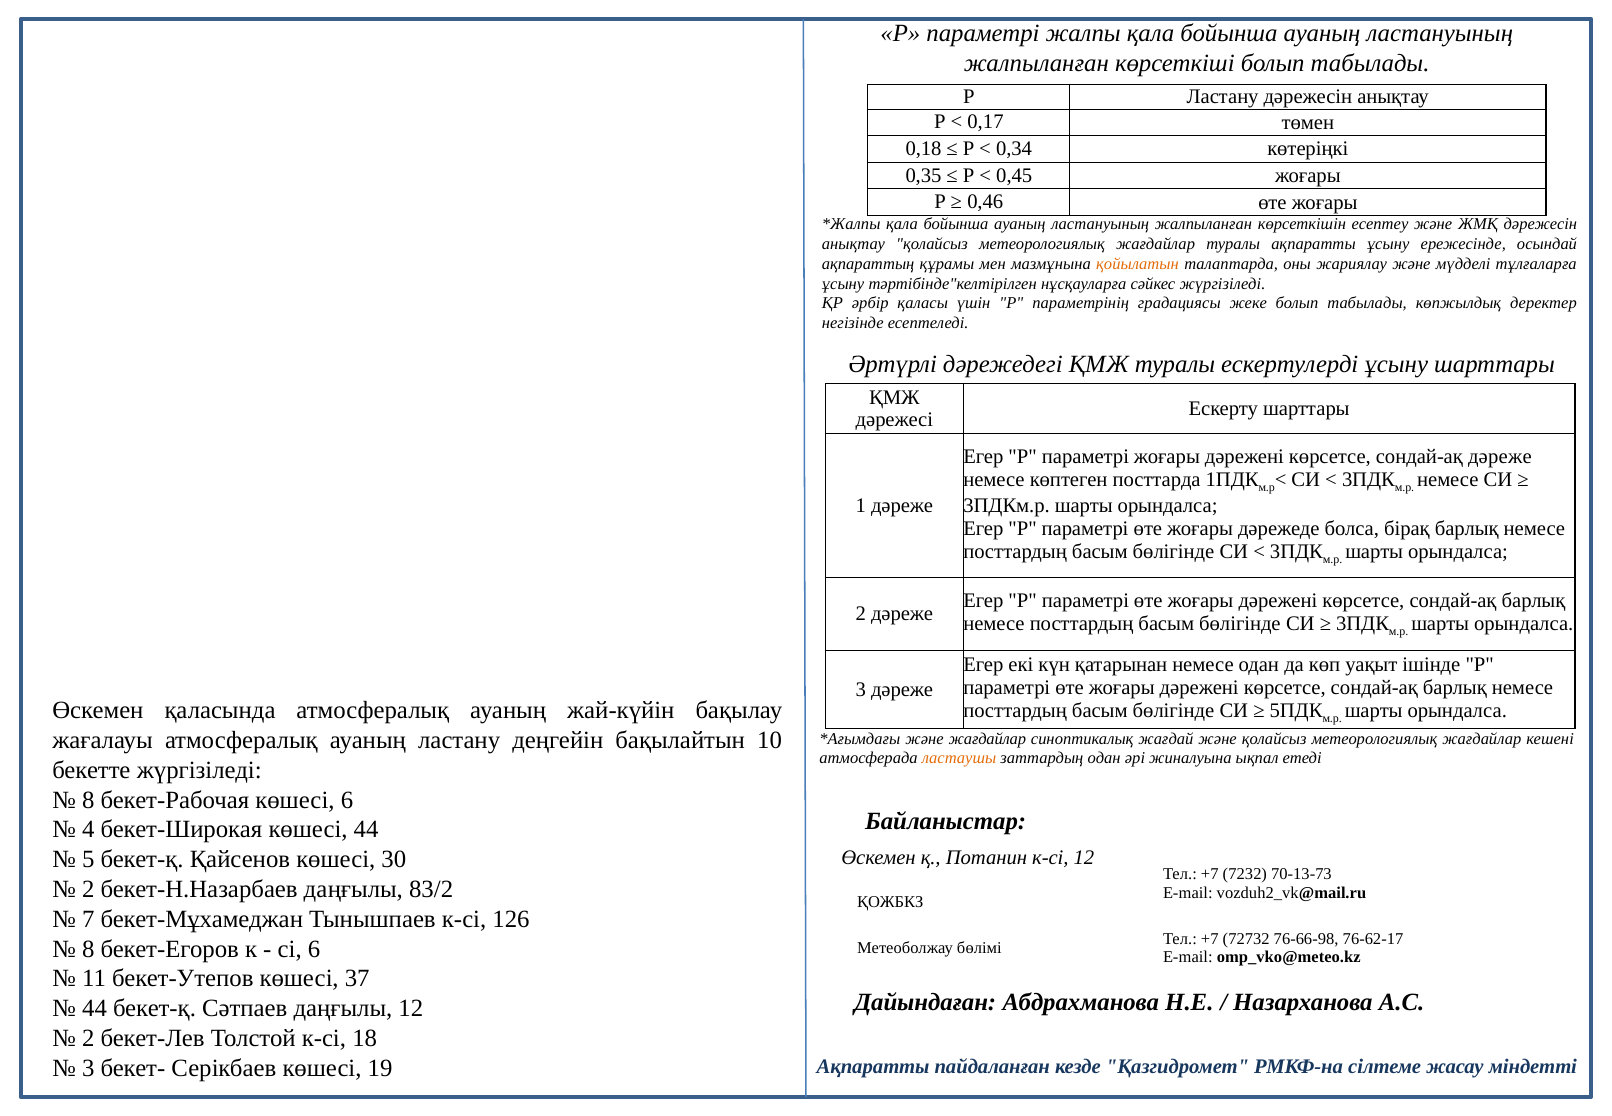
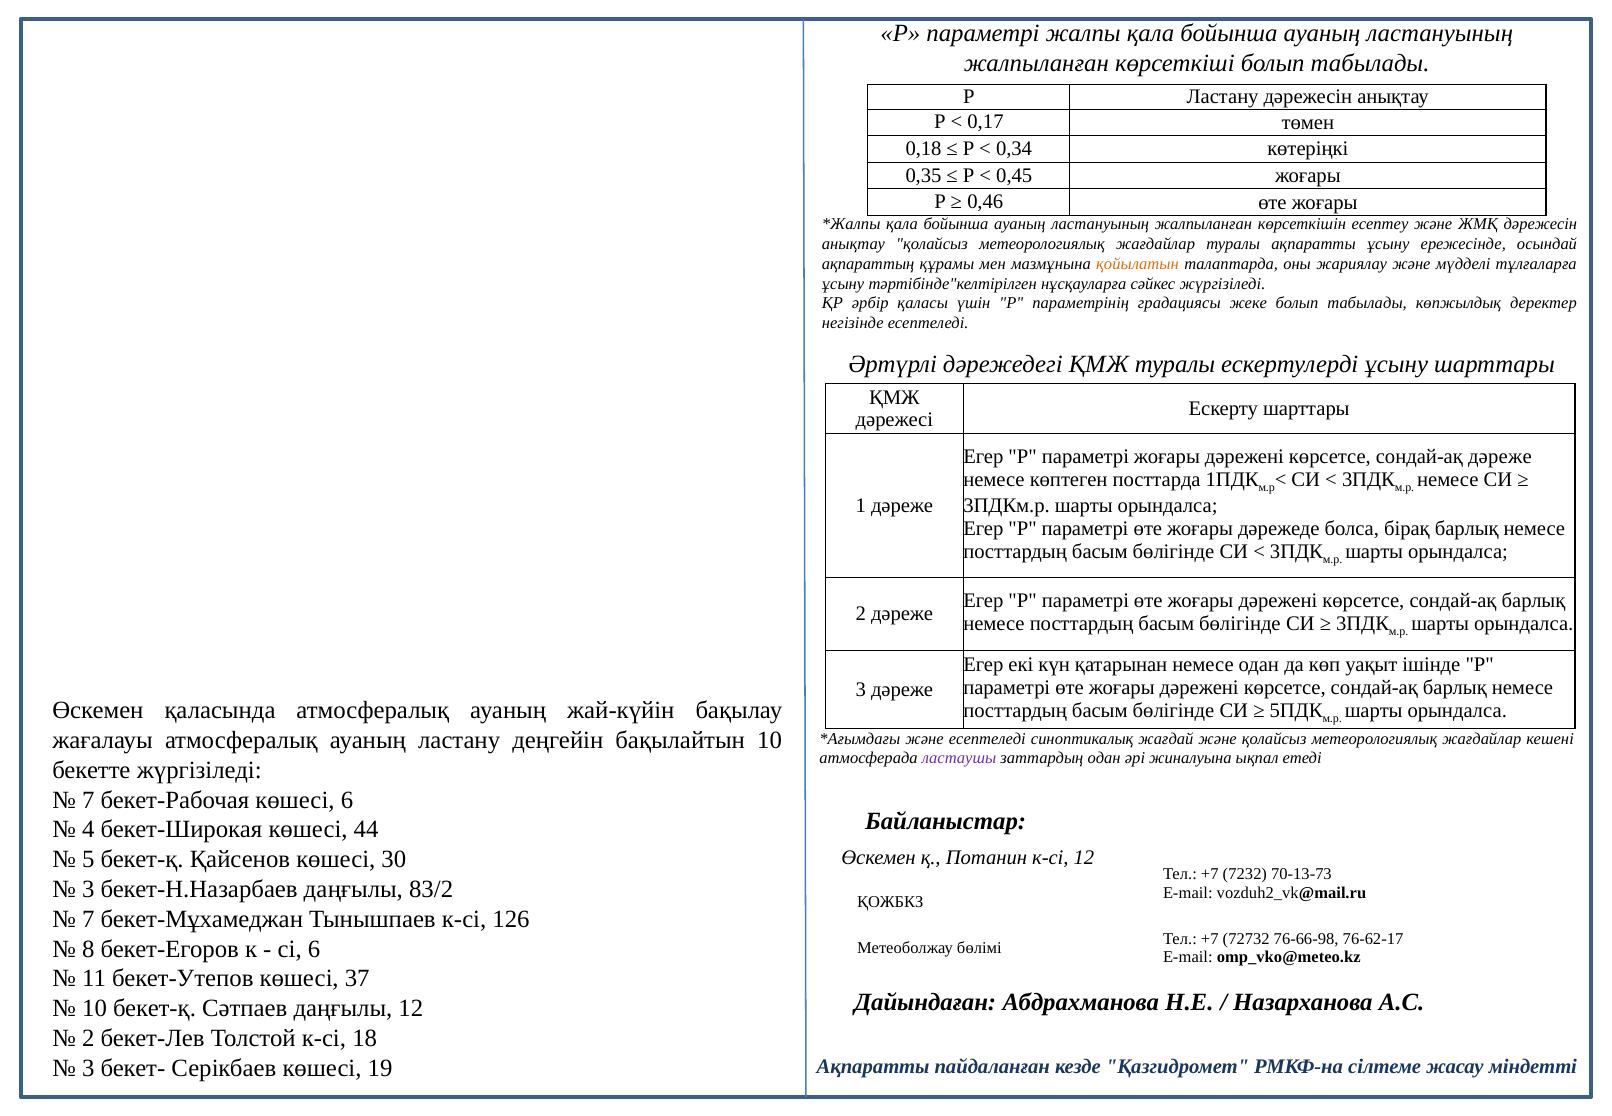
және жағдайлар: жағдайлар -> есептеледі (987, 739)
ластаушы colour: orange -> purple (959, 758)
8: 8 -> 7 (88, 800)
2: 2 -> 3 (88, 889)
44: 44 -> 10 (95, 1008)
